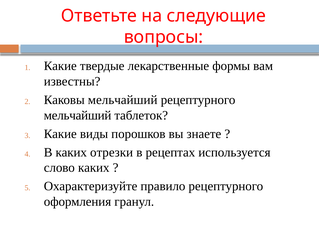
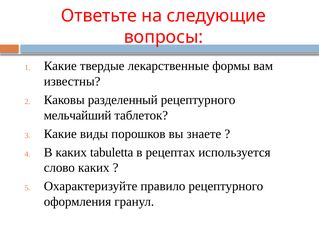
Каковы мельчайший: мельчайший -> разделенный (123, 100)
отрезки: отрезки -> tabuletta (112, 152)
